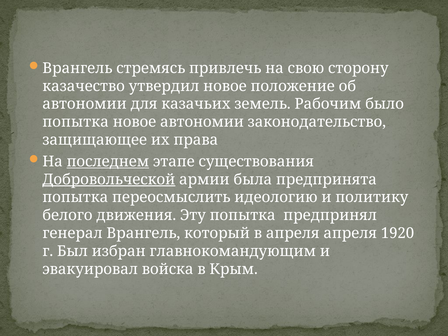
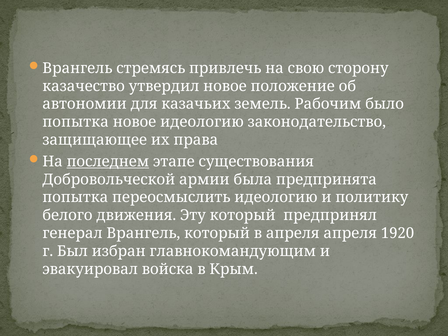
новое автономии: автономии -> идеологию (202, 122)
Добровольческой underline: present -> none (109, 179)
Эту попытка: попытка -> который (243, 215)
